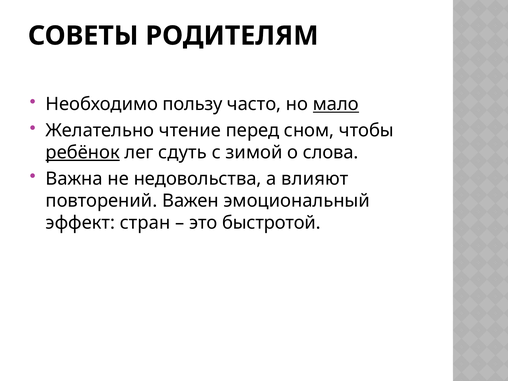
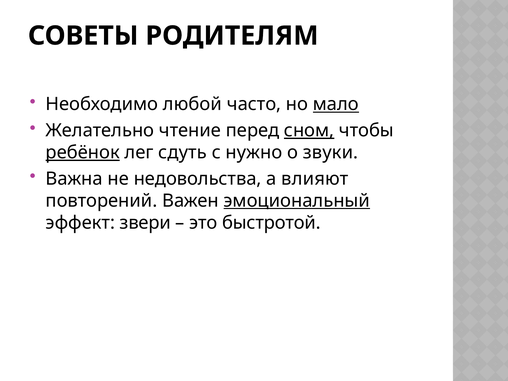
пользу: пользу -> любой (192, 104)
сном underline: none -> present (309, 130)
зимой: зимой -> нужно (254, 152)
слова: слова -> звуки (330, 152)
эмоциональный underline: none -> present (297, 201)
стран: стран -> звери (145, 223)
